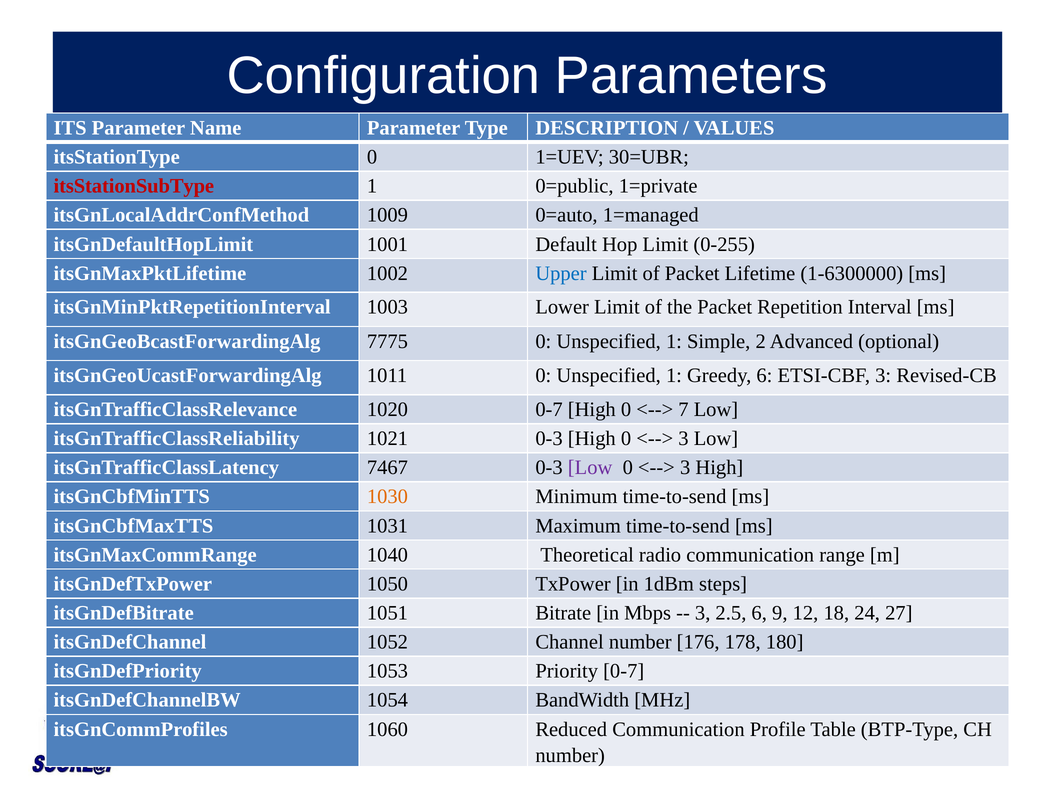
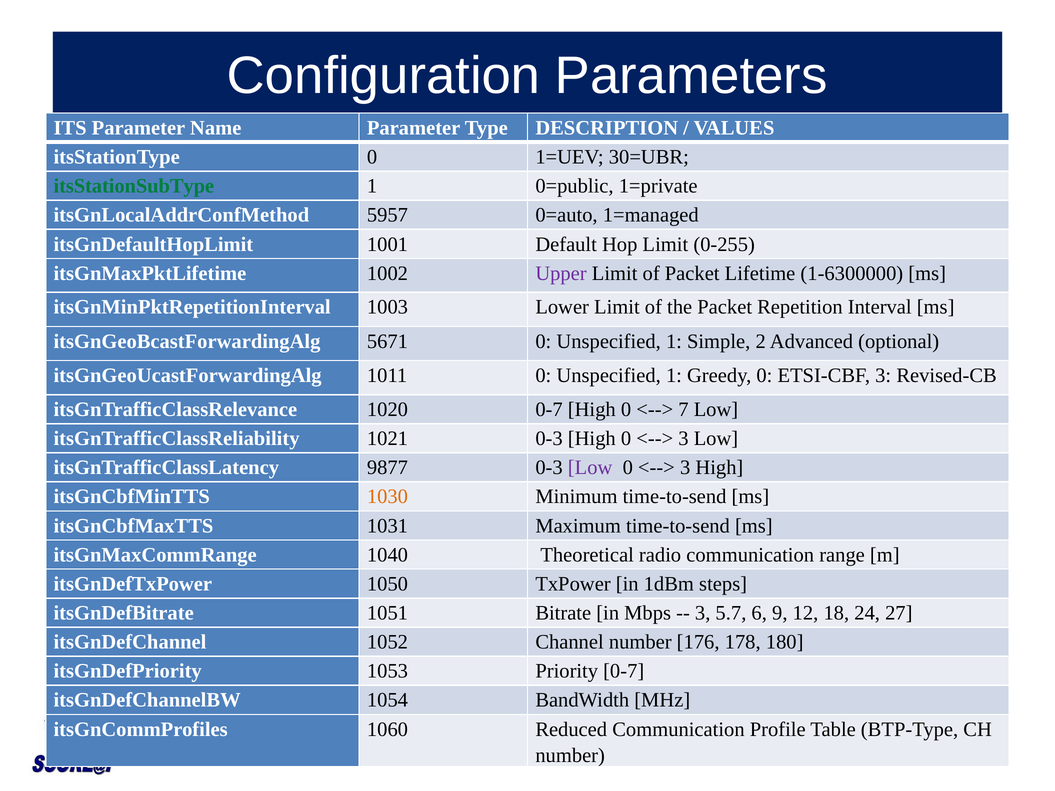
itsStationSubType colour: red -> green (134, 186)
1009: 1009 -> 5957 (387, 215)
Upper colour: blue -> purple (561, 273)
7775: 7775 -> 5671 (387, 341)
Greedy 6: 6 -> 0 (764, 376)
7467: 7467 -> 9877 (387, 468)
2.5: 2.5 -> 5.7 (731, 613)
